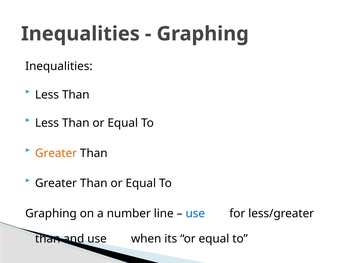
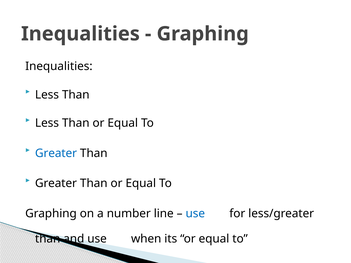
Greater colour: orange -> blue (56, 153)
